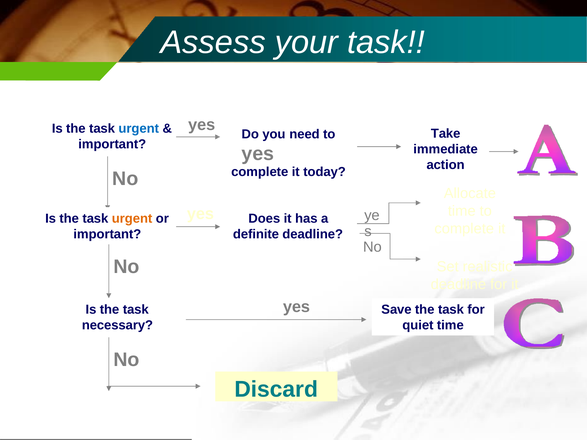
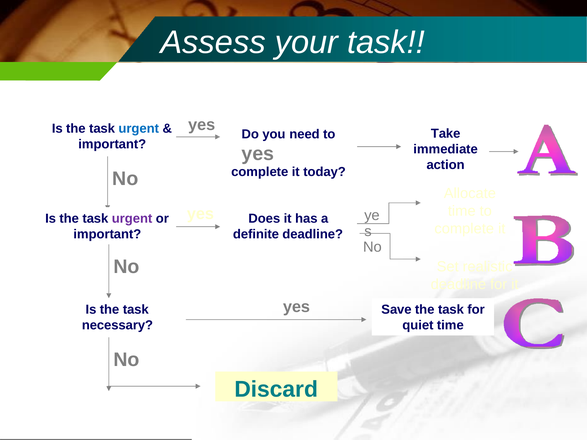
urgent colour: orange -> purple (132, 219)
